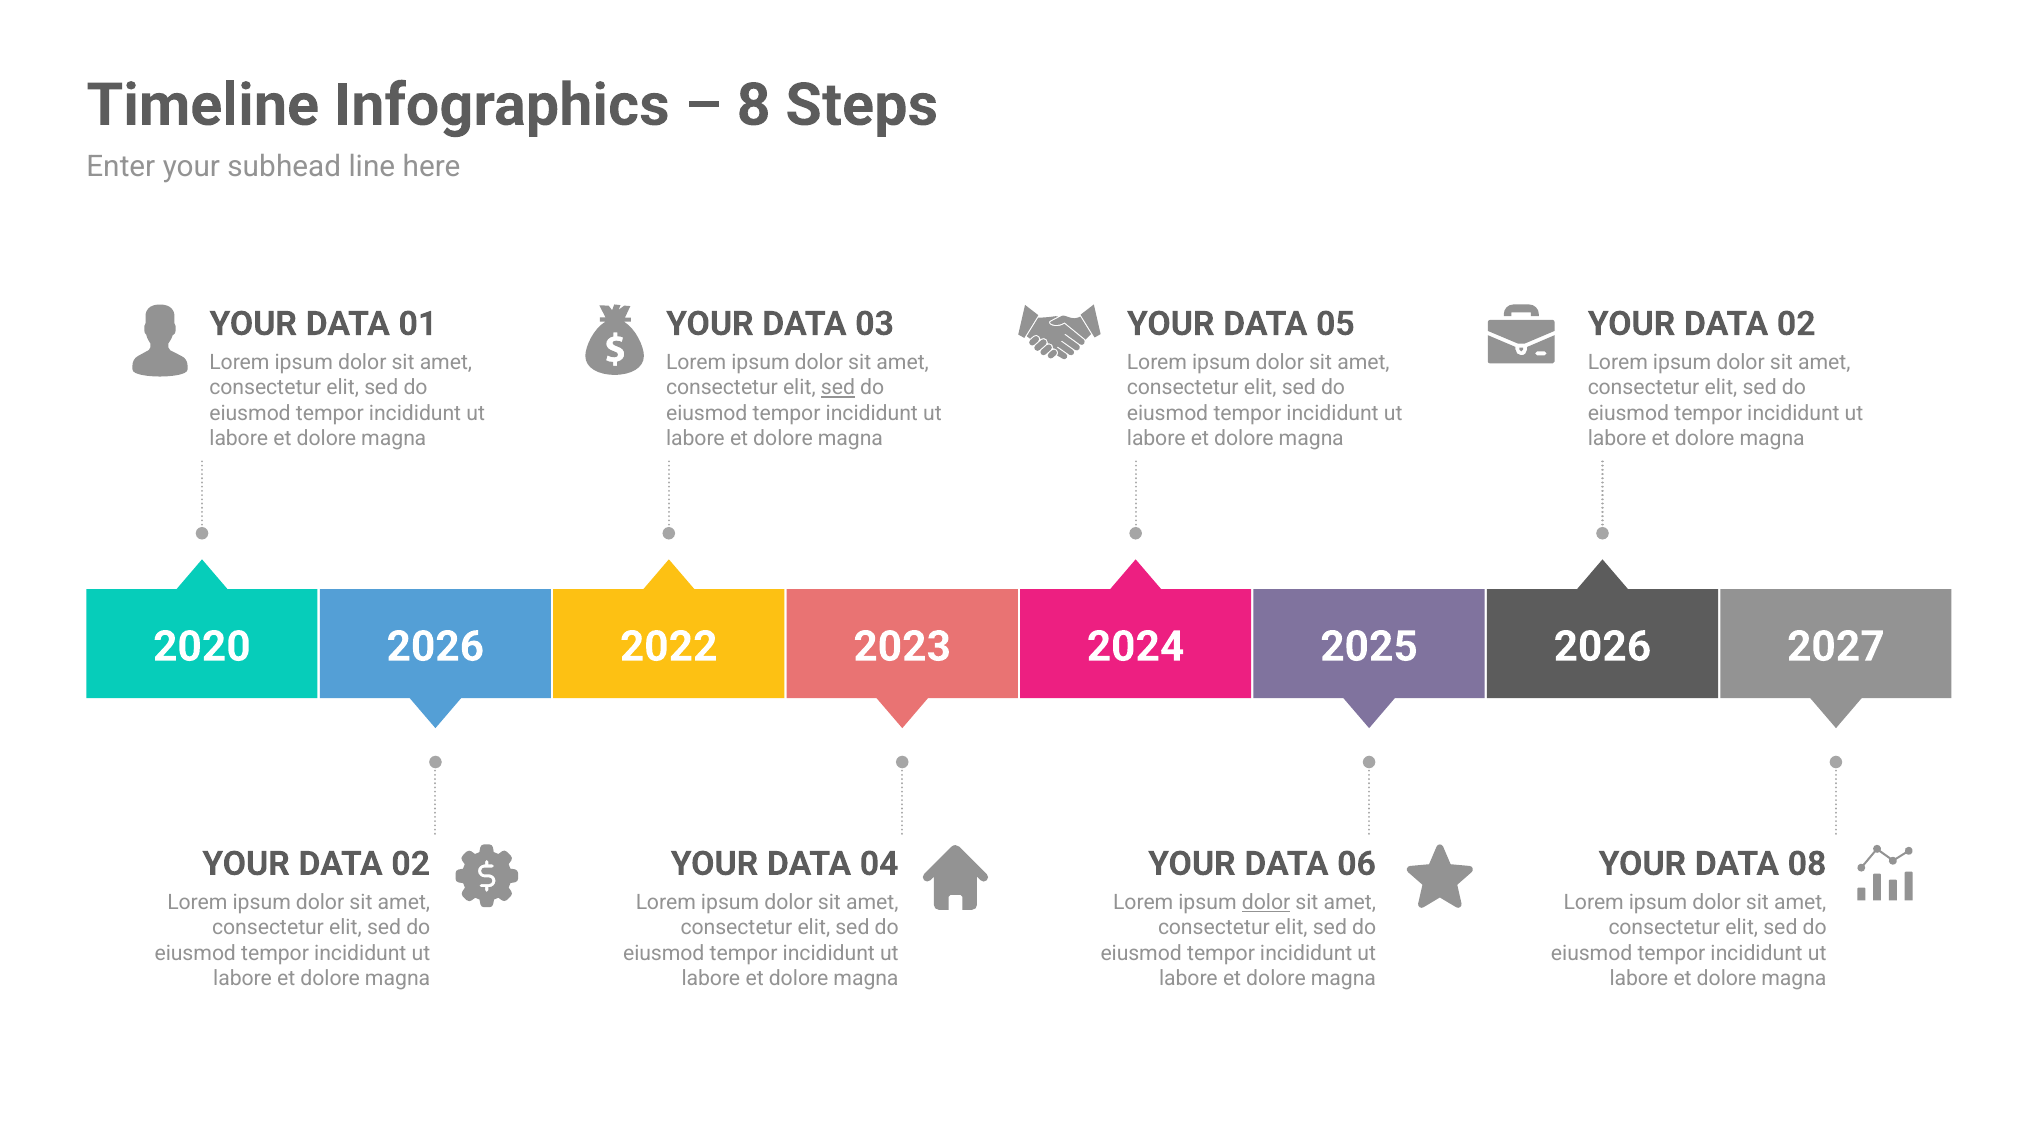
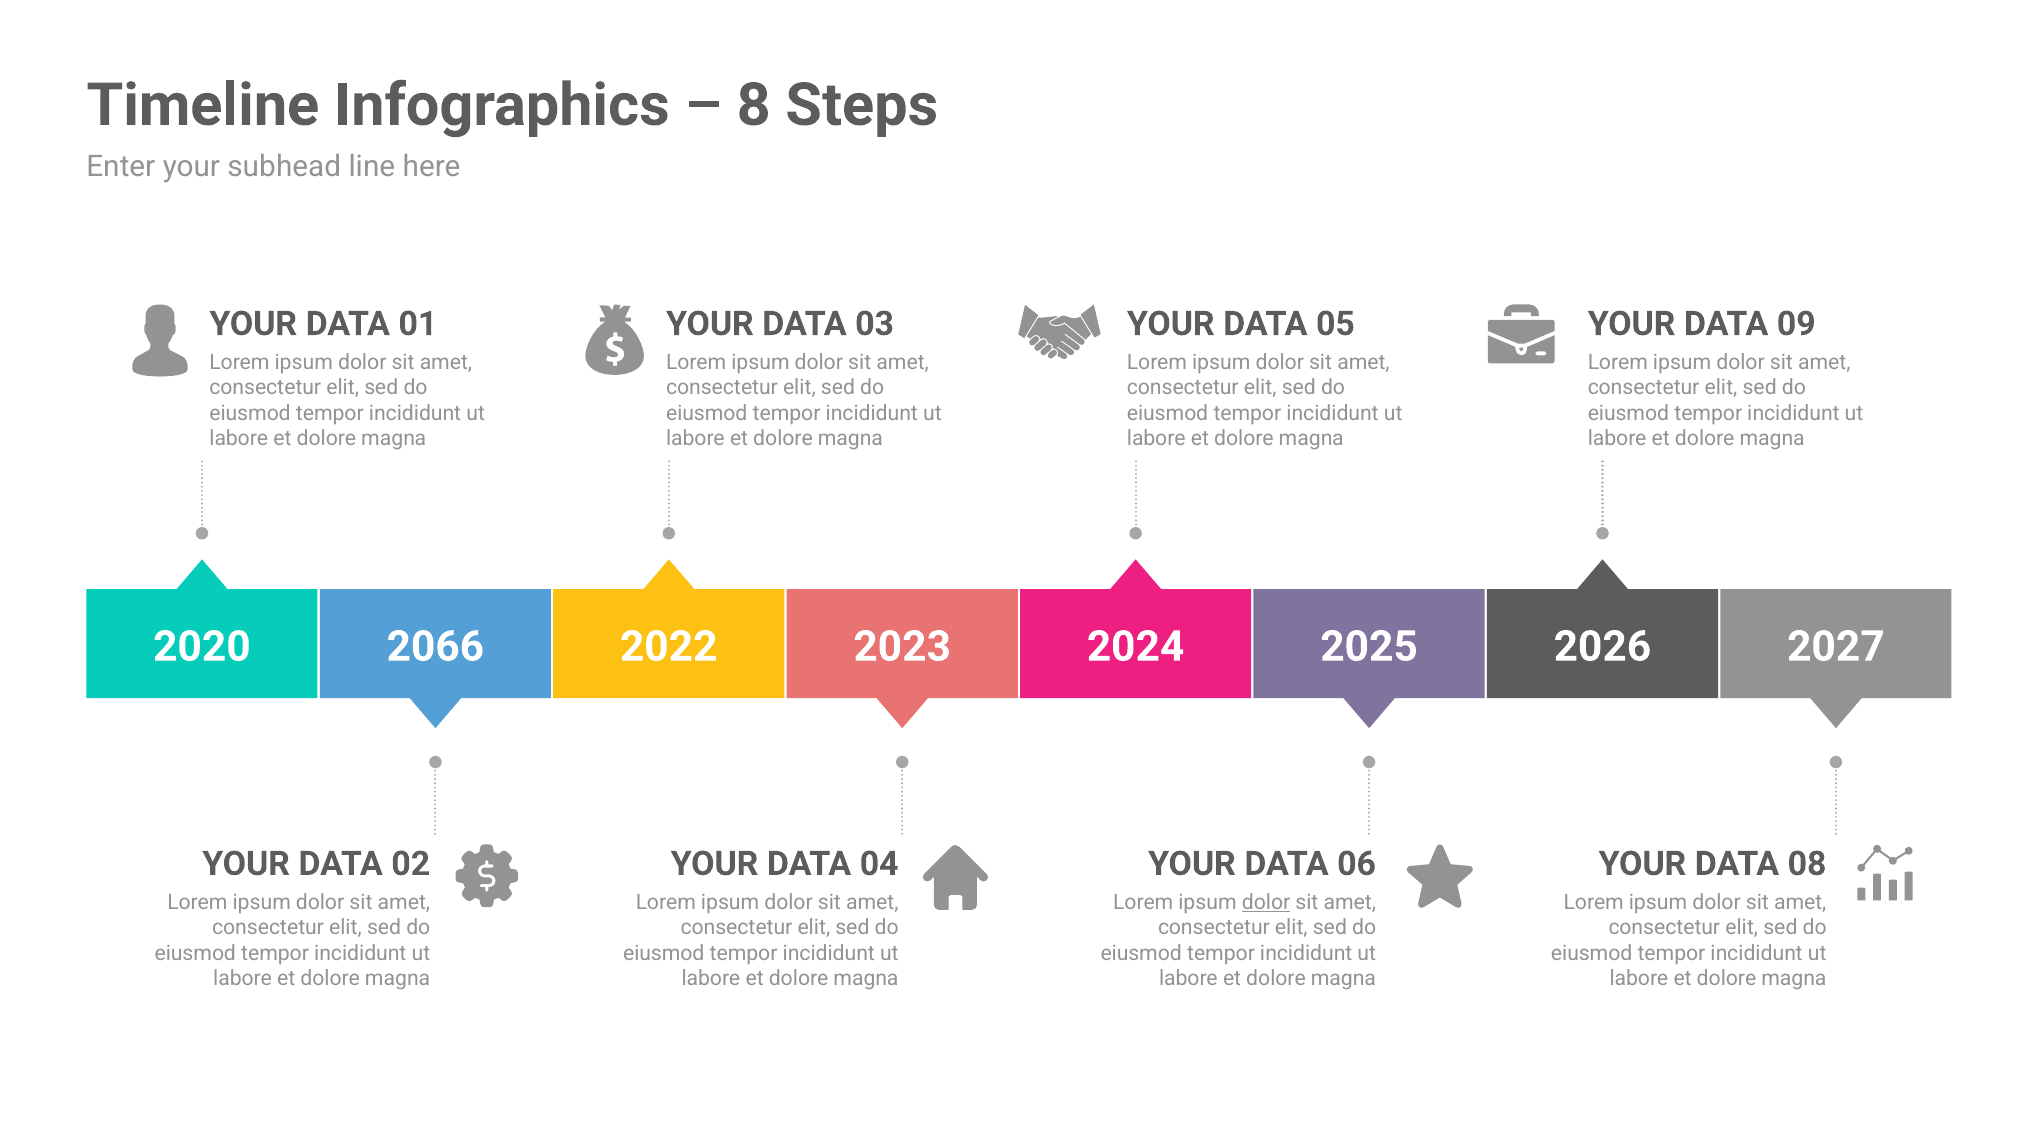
02: 02 -> 09 (1796, 324)
sed underline: present -> none (838, 388)
2020 2026: 2026 -> 2066 (435, 647)
